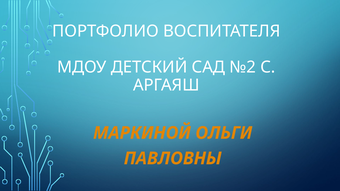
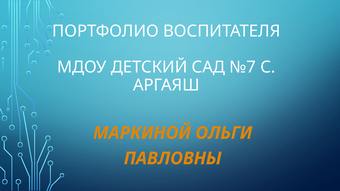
№2: №2 -> №7 (243, 67)
